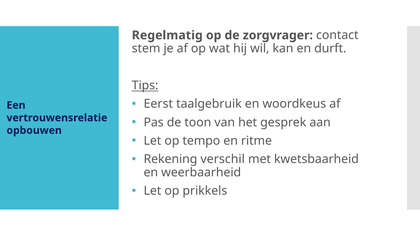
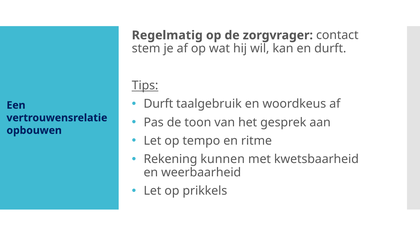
Eerst: Eerst -> Durft (158, 104)
verschil: verschil -> kunnen (223, 159)
